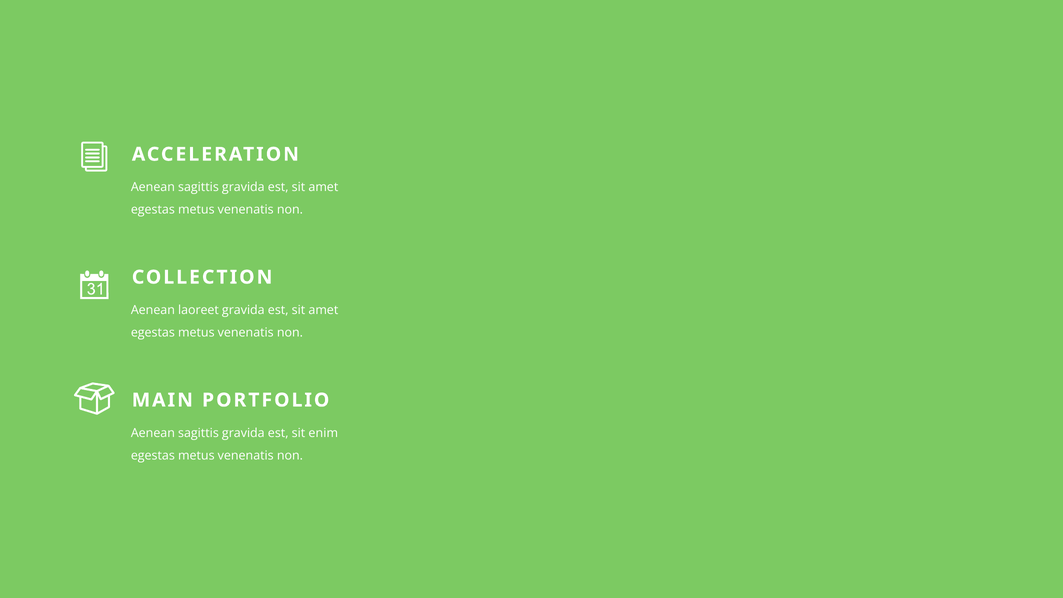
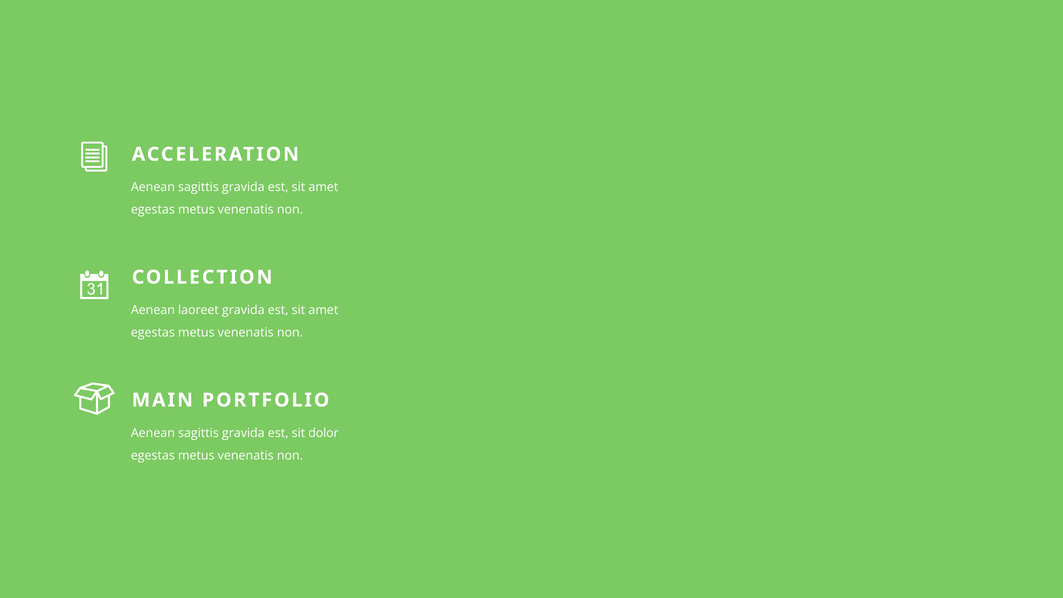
enim: enim -> dolor (323, 433)
